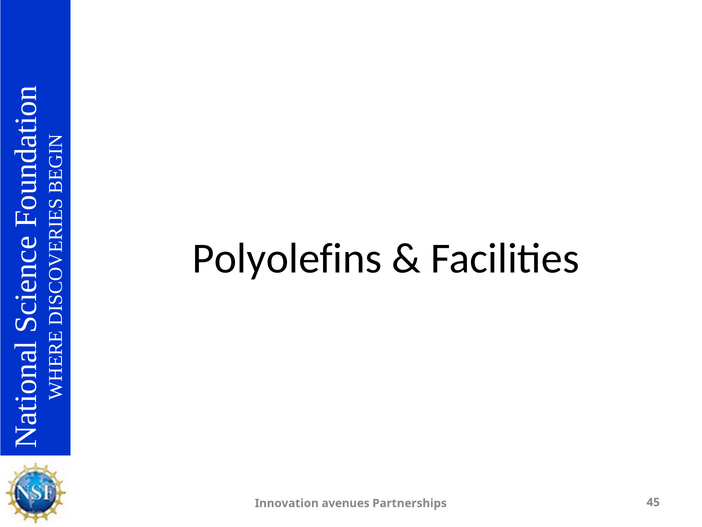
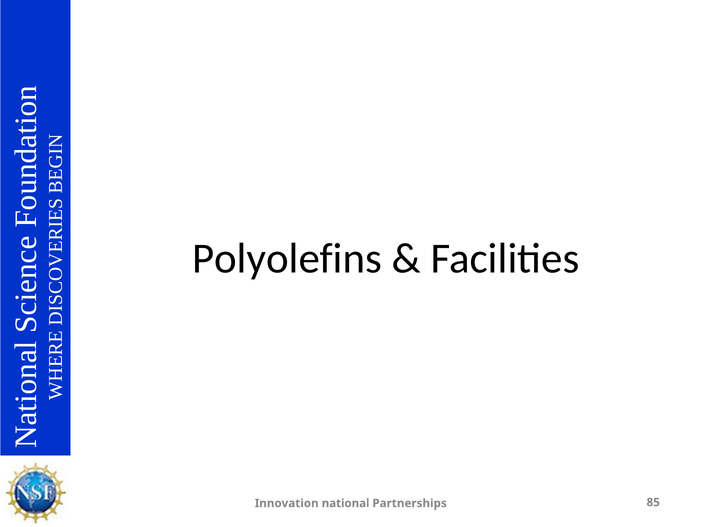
avenues: avenues -> national (346, 503)
45: 45 -> 85 (653, 502)
